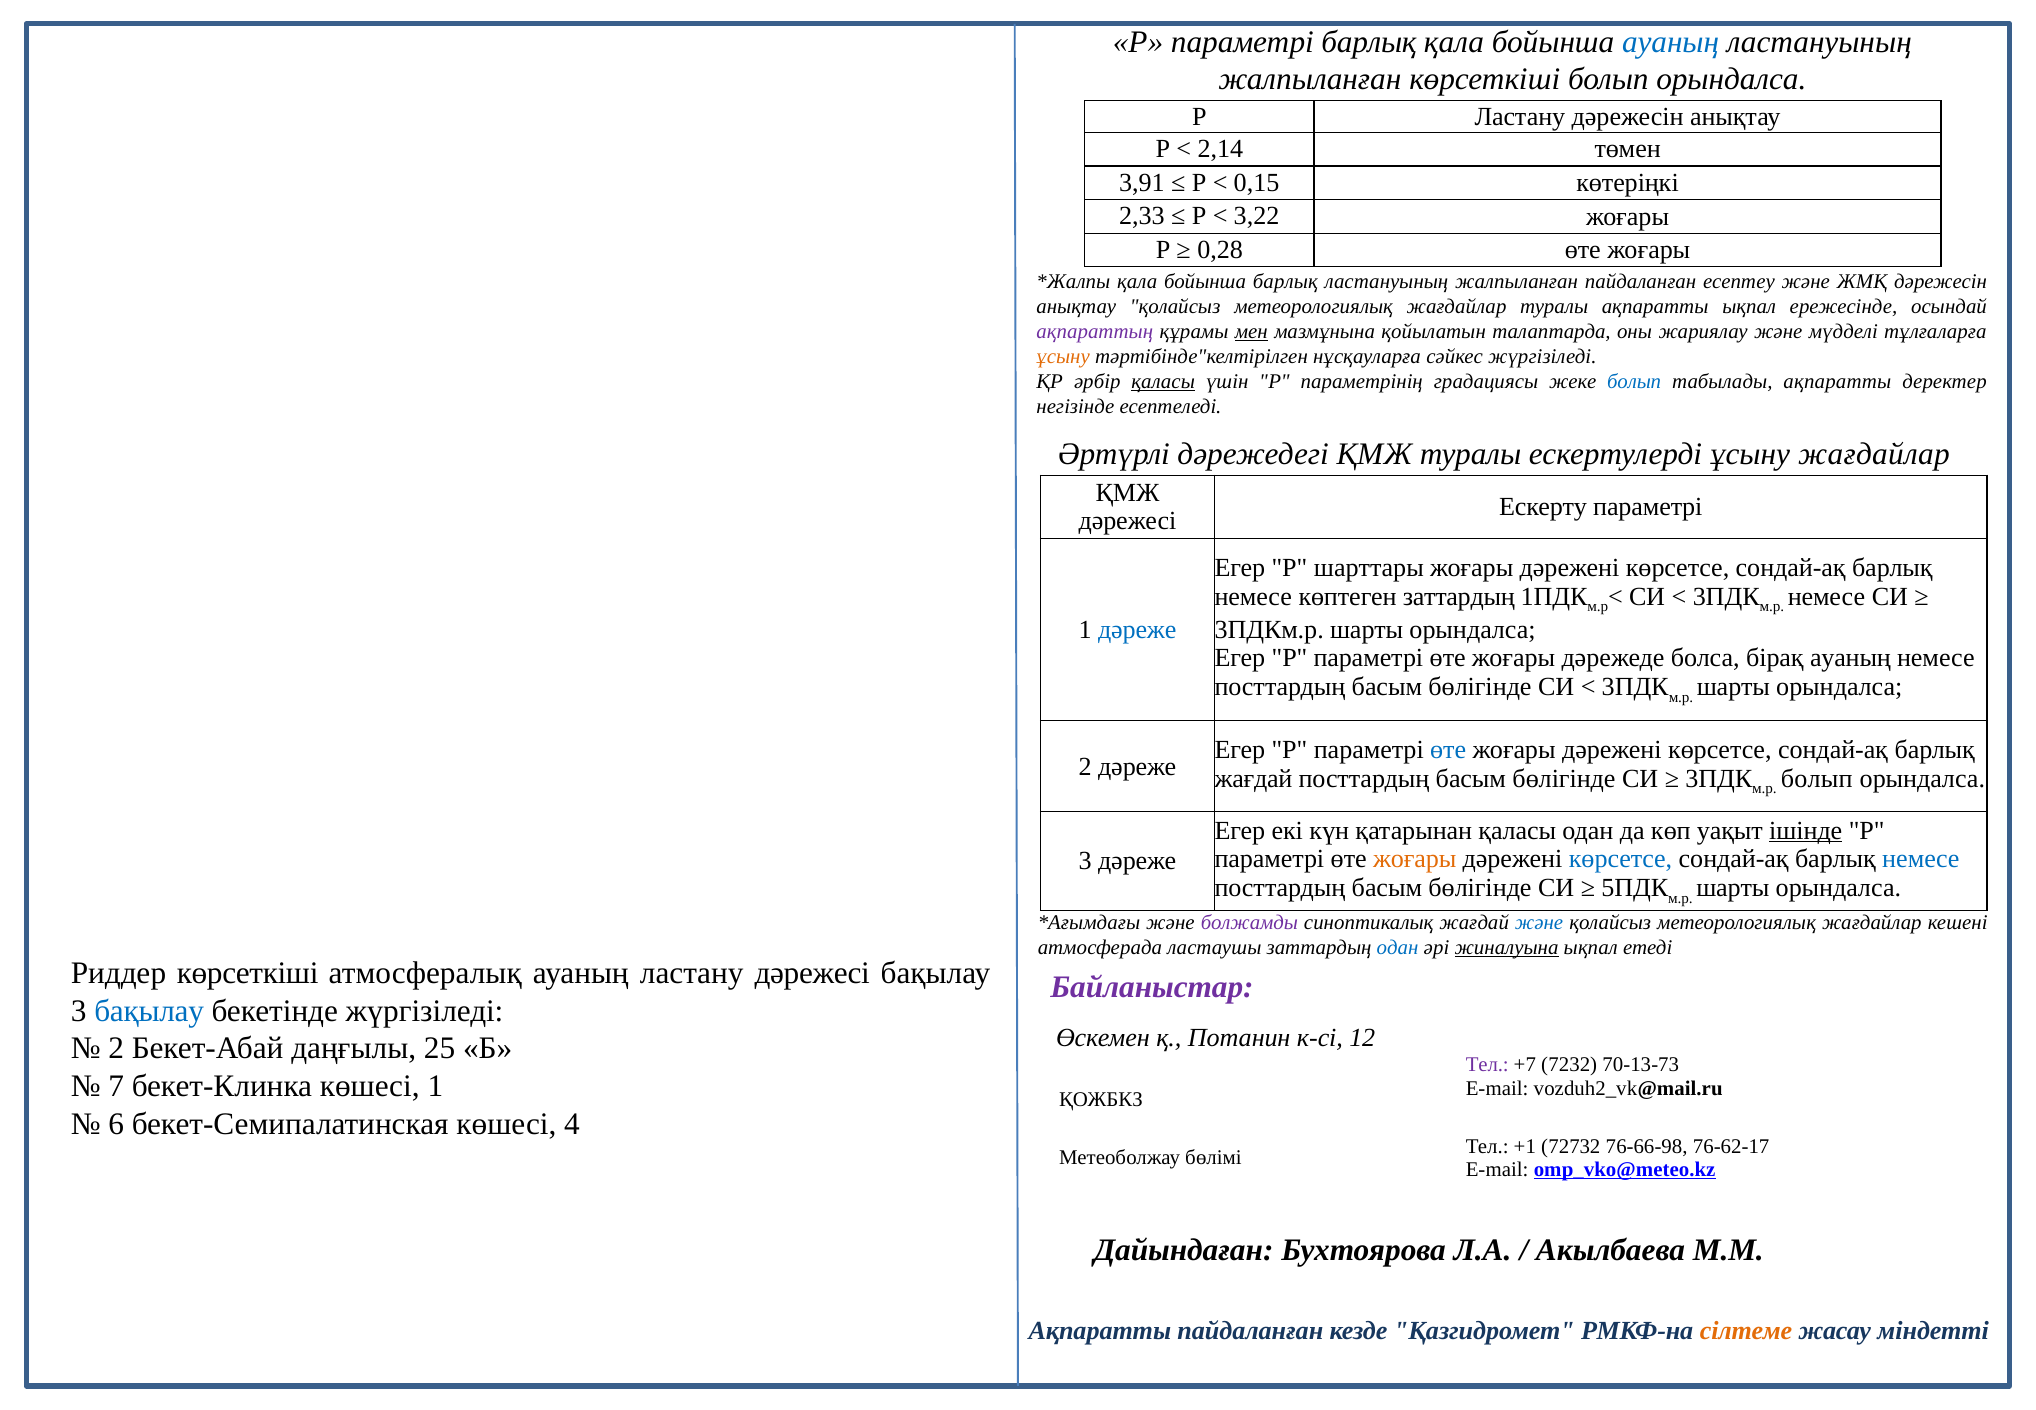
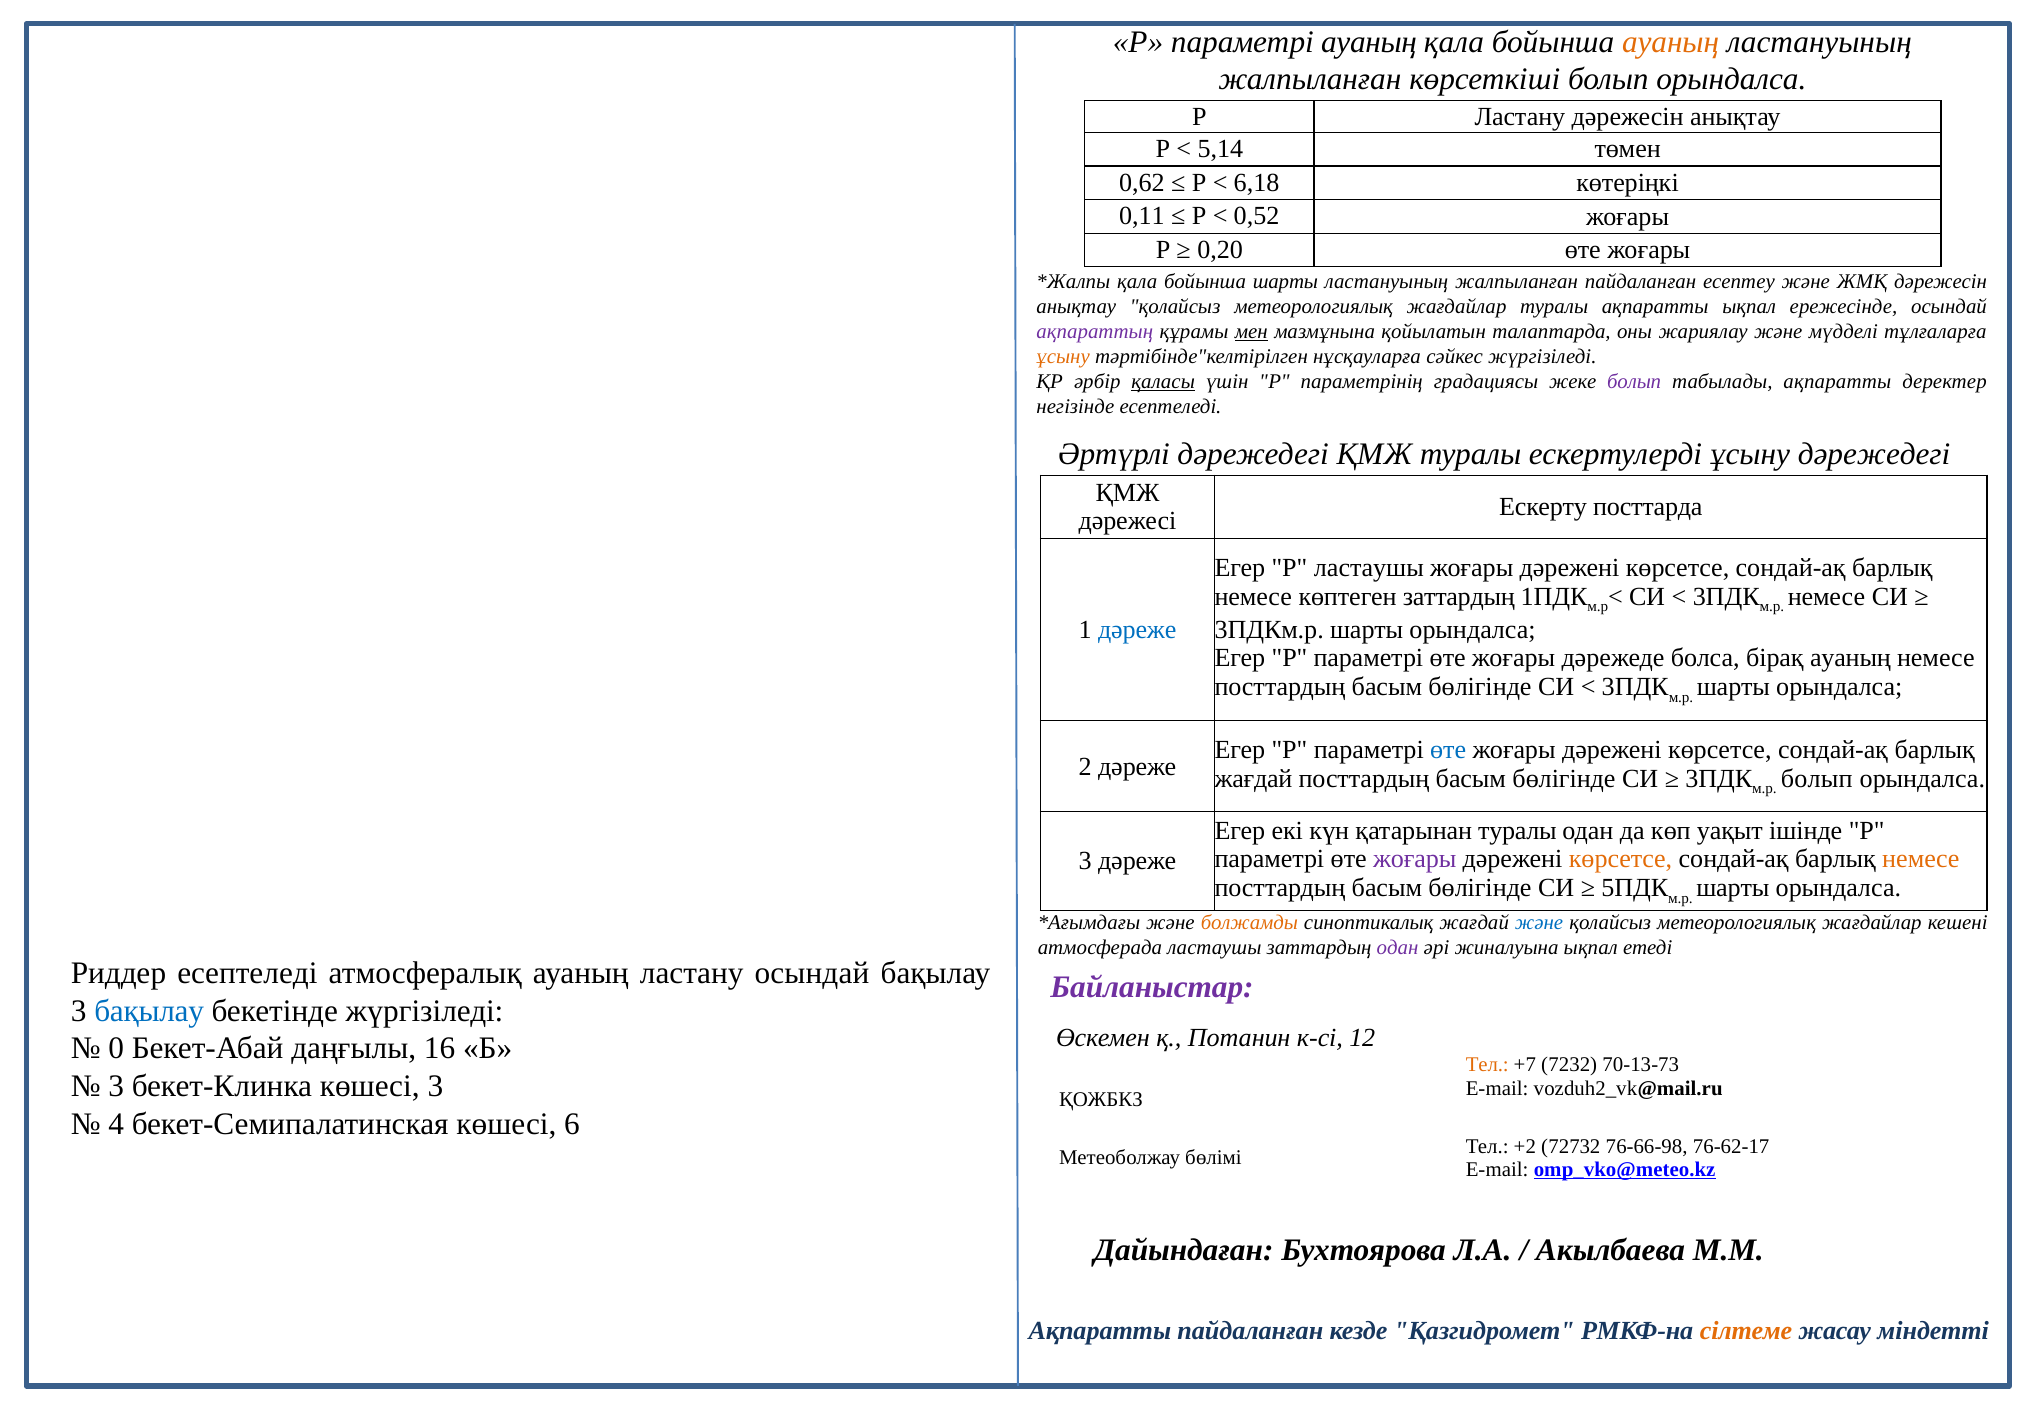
параметрі барлық: барлық -> ауаның (1369, 42)
ауаның colour: blue -> orange (1671, 42)
2,14: 2,14 -> 5,14 (1220, 149)
3,91: 3,91 -> 0,62 (1142, 182)
0,15: 0,15 -> 6,18 (1257, 182)
2,33: 2,33 -> 0,11 (1142, 216)
3,22: 3,22 -> 0,52 (1257, 216)
0,28: 0,28 -> 0,20 (1220, 250)
бойынша барлық: барлық -> шарты (1285, 281)
болып colour: blue -> purple (1634, 381)
ұсыну жағдайлар: жағдайлар -> дәрежедегі (1874, 454)
Ескерту параметрі: параметрі -> посттарда (1648, 507)
Р шарттары: шарттары -> ластаушы (1369, 568)
қатарынан қаласы: қаласы -> туралы (1517, 830)
ішінде underline: present -> none (1806, 830)
жоғары colour: orange -> purple (1415, 859)
көрсетсе colour: blue -> orange (1620, 859)
немесе colour: blue -> orange (1921, 859)
болжамды colour: purple -> orange (1249, 922)
одан colour: blue -> purple (1398, 947)
жиналуына underline: present -> none (1507, 947)
Риддер көрсеткіші: көрсеткіші -> есептеледі (247, 973)
ластану дәрежесі: дәрежесі -> осындай (812, 973)
2: 2 -> 0 (116, 1048)
25: 25 -> 16 (440, 1048)
Тел colour: purple -> orange (1487, 1065)
7: 7 -> 3 (116, 1086)
көшесі 1: 1 -> 3 (435, 1086)
6: 6 -> 4 (116, 1123)
4: 4 -> 6 (572, 1123)
+1: +1 -> +2 (1525, 1146)
